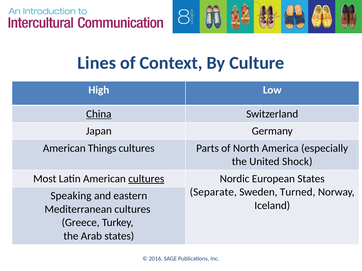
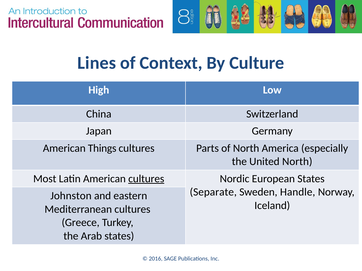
China underline: present -> none (99, 114)
United Shock: Shock -> North (297, 162)
Turned: Turned -> Handle (298, 192)
Speaking: Speaking -> Johnston (71, 196)
